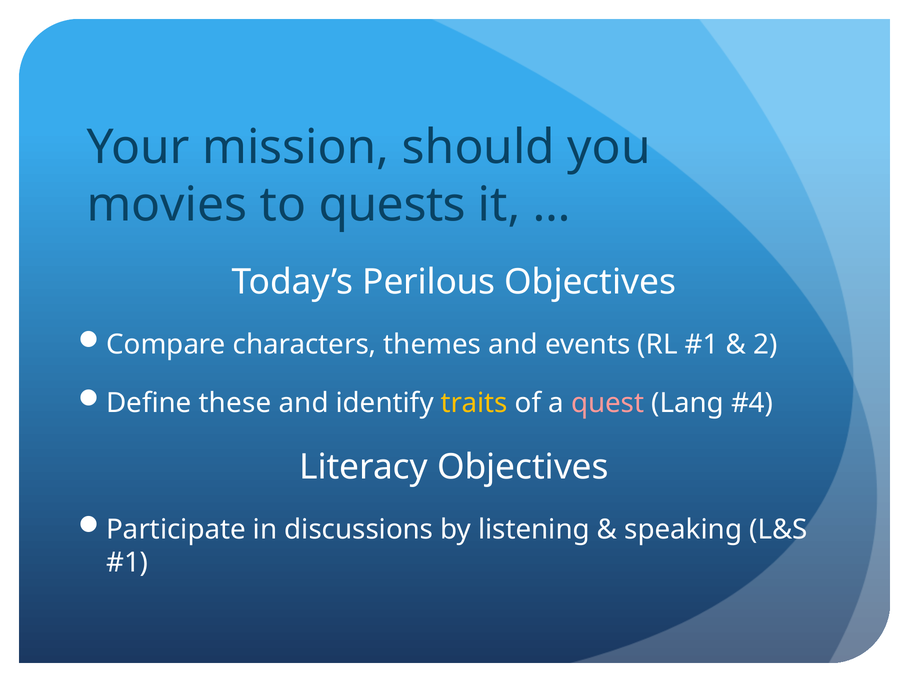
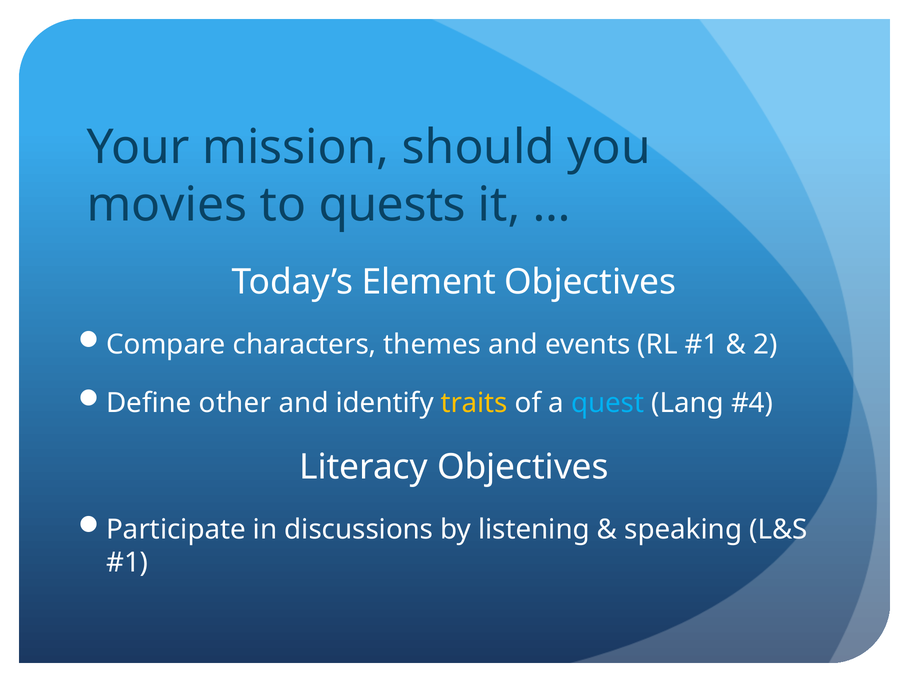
Perilous: Perilous -> Element (429, 282)
these: these -> other (235, 403)
quest colour: pink -> light blue (608, 403)
